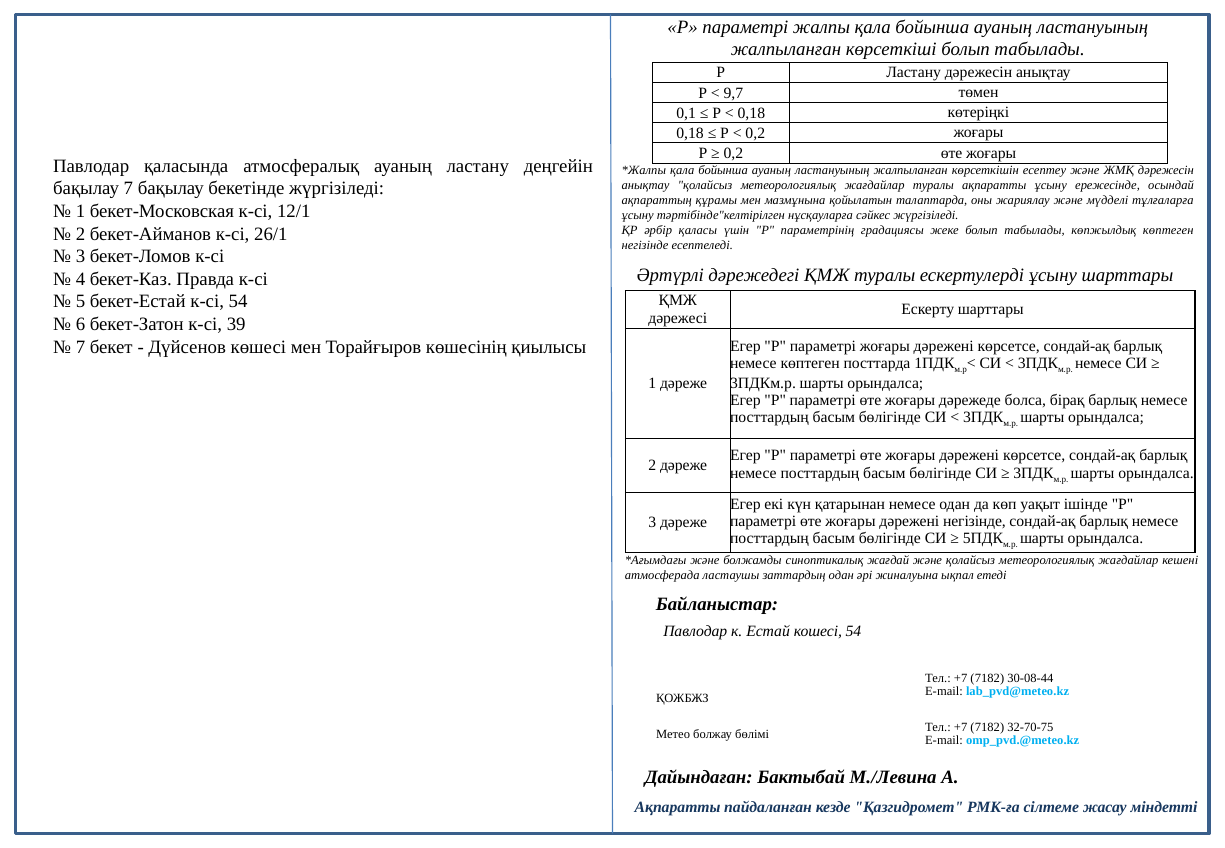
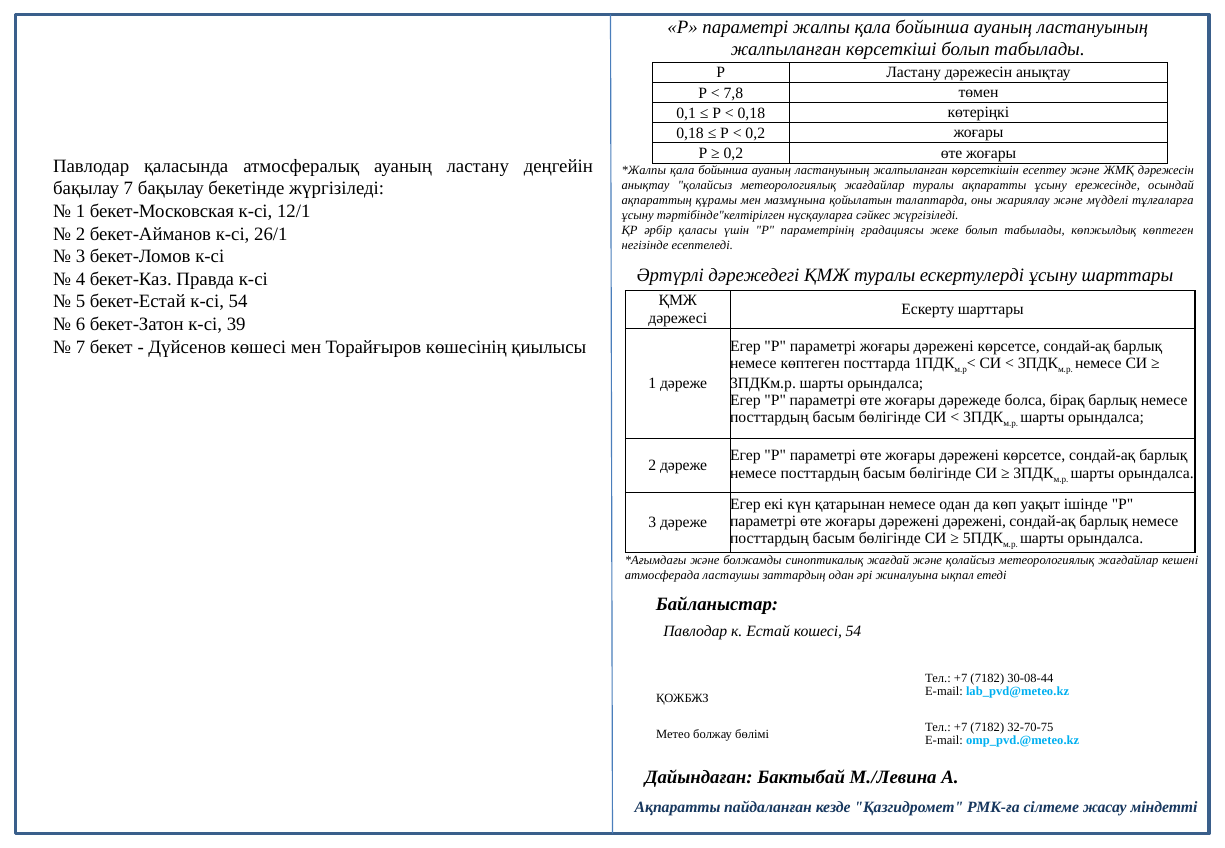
9,7: 9,7 -> 7,8 (733, 93)
дәрежені негізінде: негізінде -> дәрежені (974, 521)
